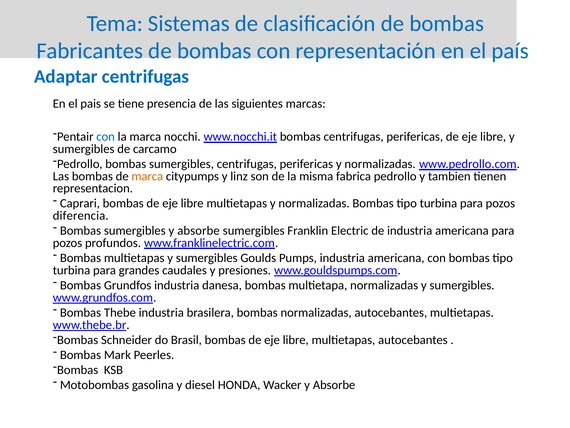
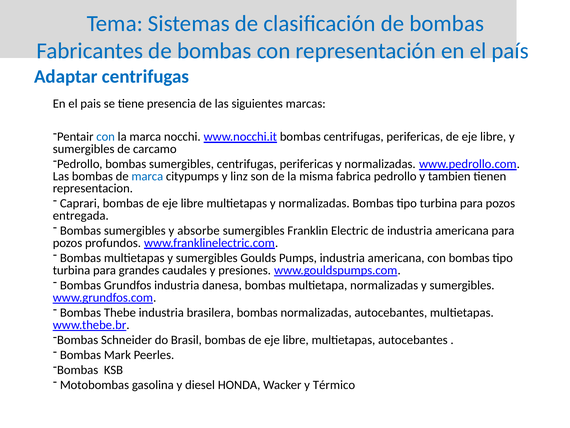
marca colour: orange -> blue (147, 176)
diferencia: diferencia -> entregada (81, 215)
Wacker y Absorbe: Absorbe -> Térmico (334, 384)
